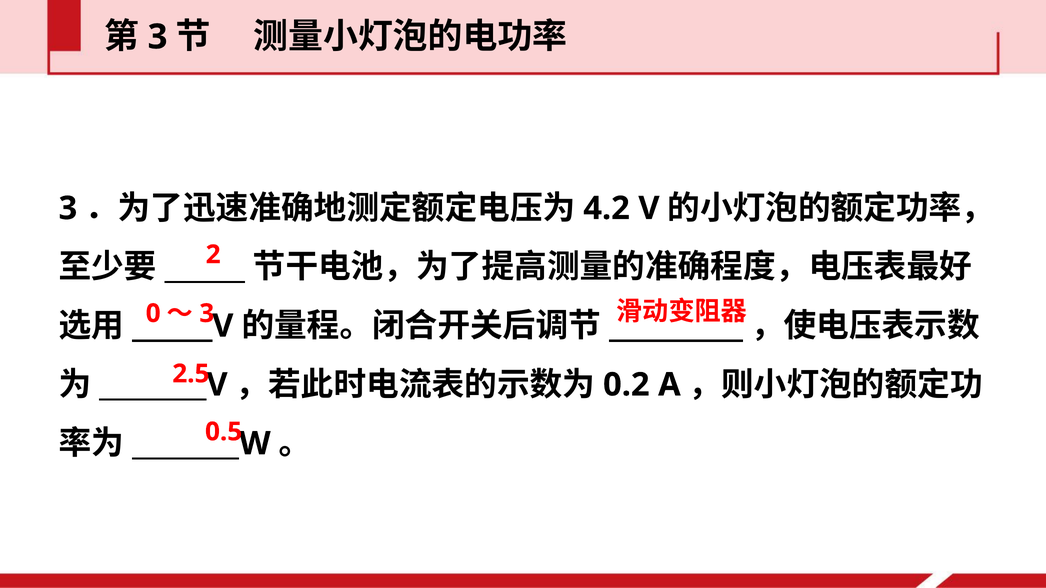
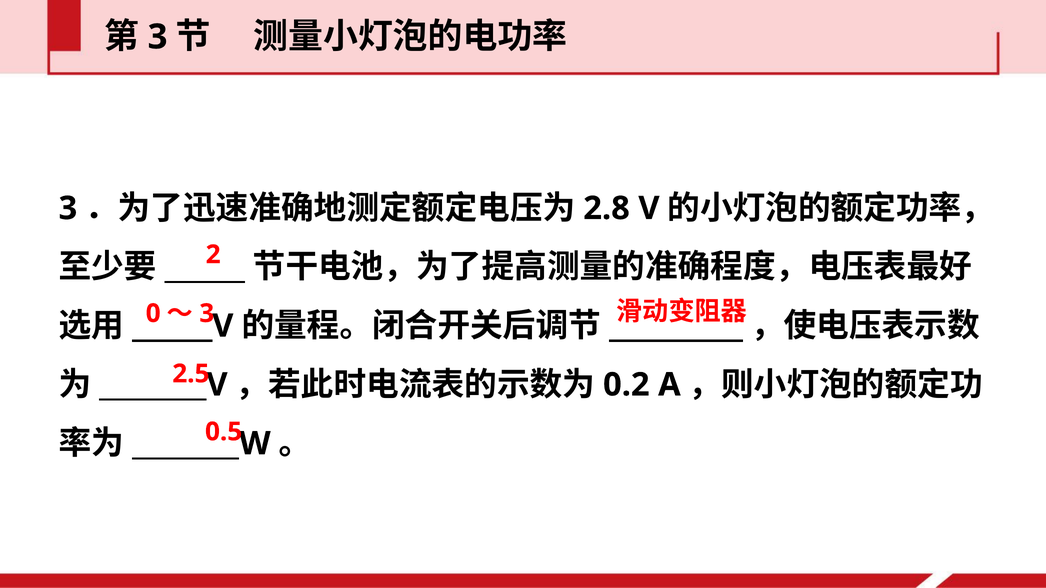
4.2: 4.2 -> 2.8 (607, 208)
